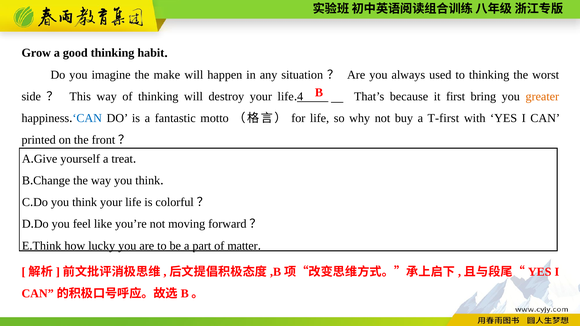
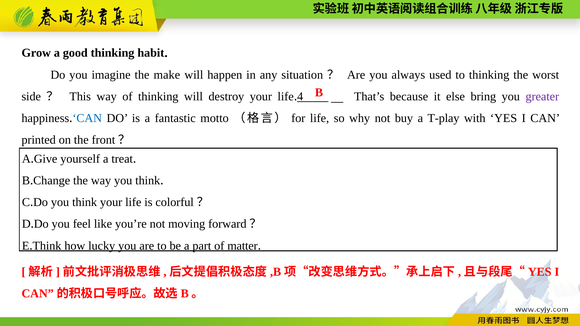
first: first -> else (456, 97)
greater colour: orange -> purple (542, 97)
T-first: T-first -> T-play (443, 118)
